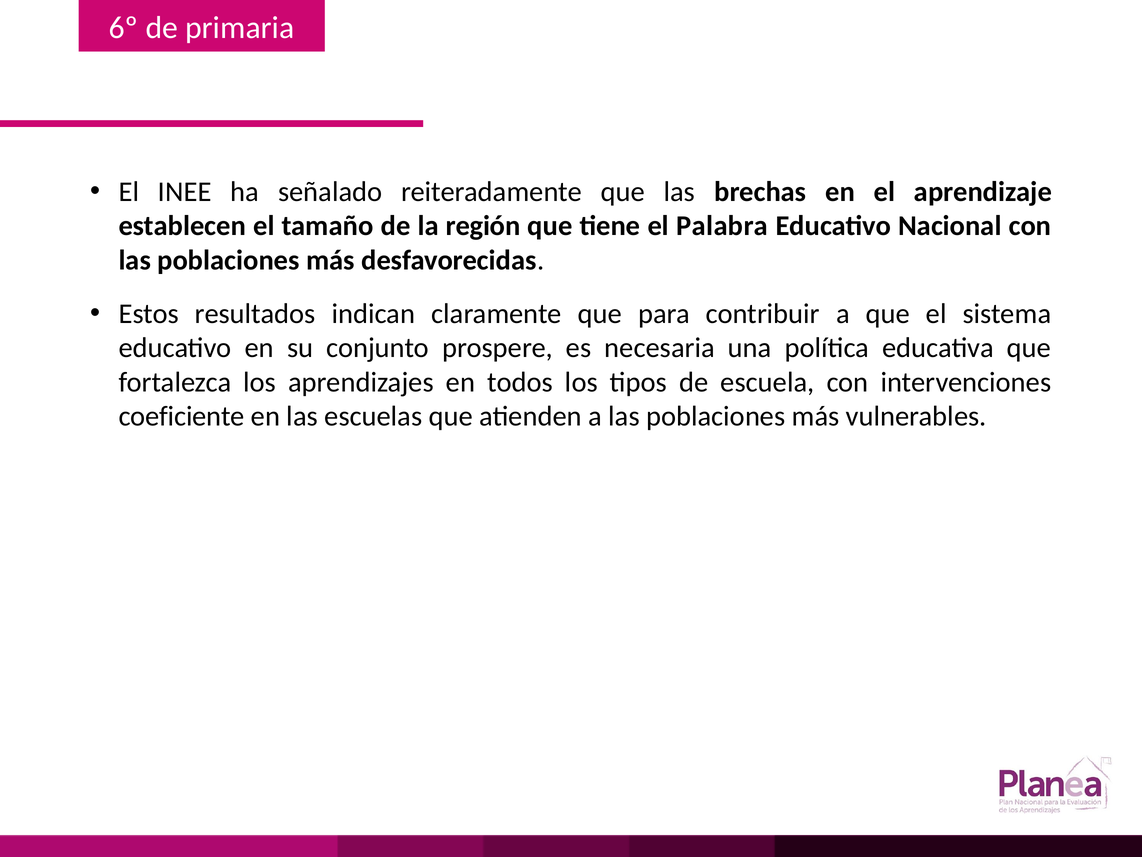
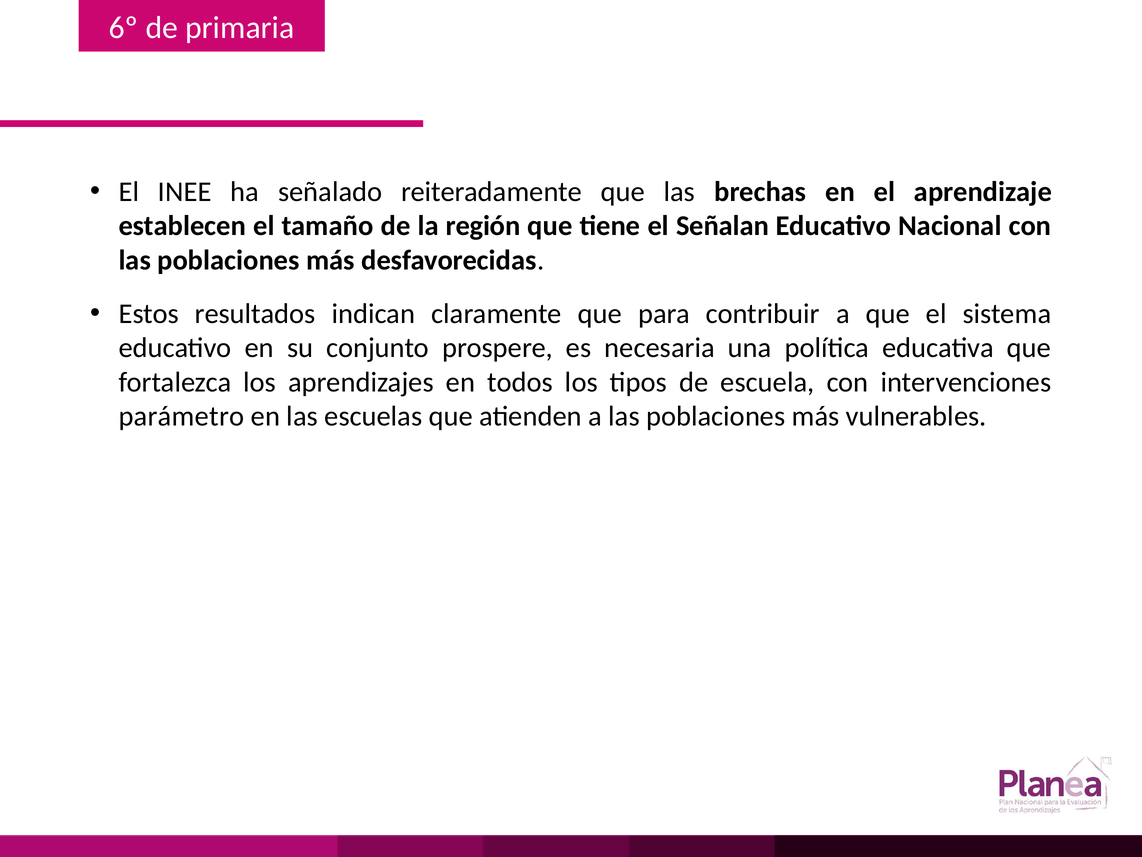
Palabra: Palabra -> Señalan (722, 226)
coeficiente: coeficiente -> parámetro (181, 416)
